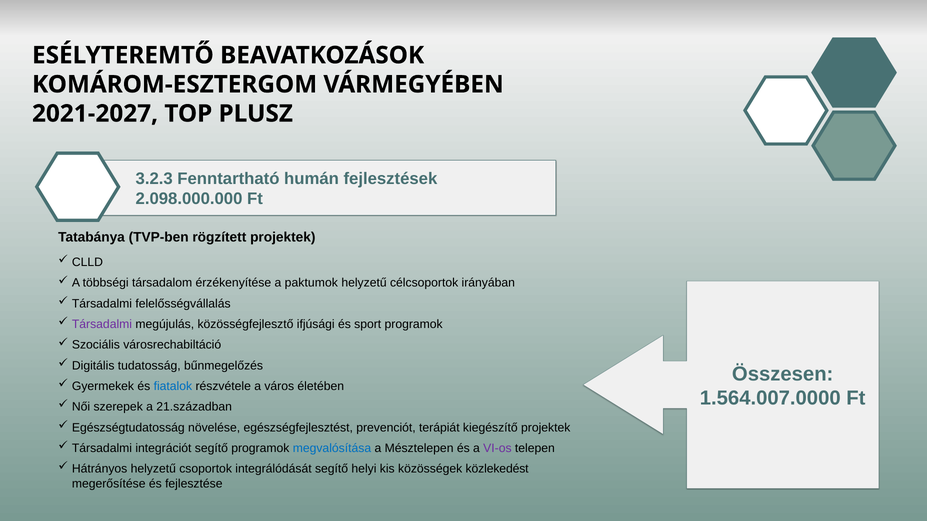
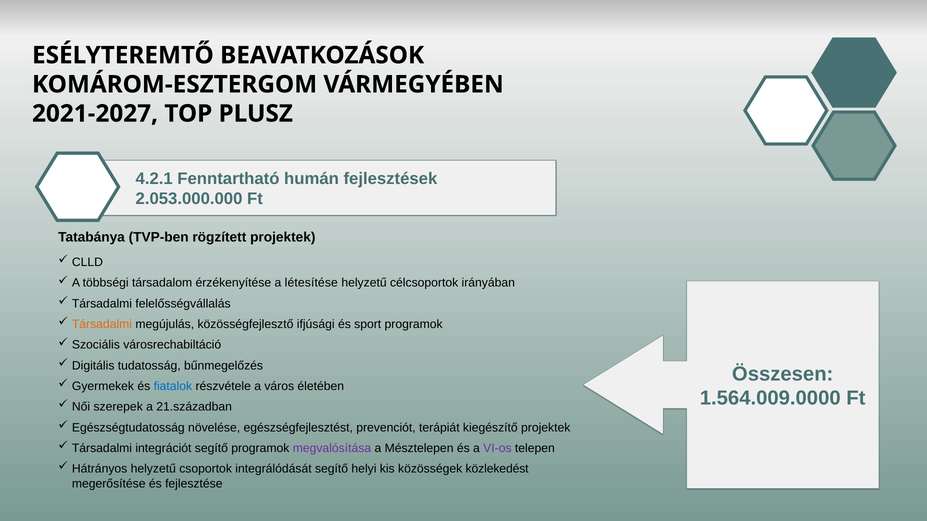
3.2.3: 3.2.3 -> 4.2.1 (154, 179)
2.098.000.000: 2.098.000.000 -> 2.053.000.000 (189, 199)
paktumok: paktumok -> létesítése (311, 283)
Társadalmi colour: purple -> orange (102, 325)
1.564.007.0000: 1.564.007.0000 -> 1.564.009.0000 (770, 399)
megvalósítása colour: blue -> purple (332, 449)
